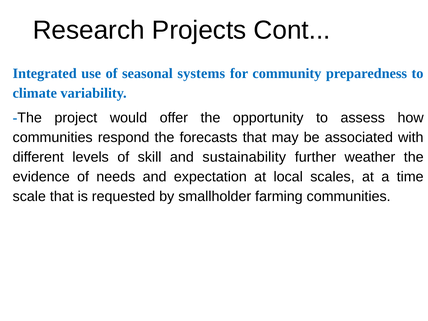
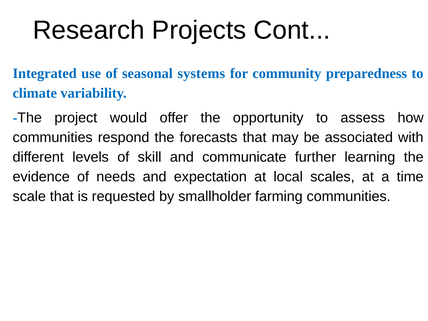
sustainability: sustainability -> communicate (244, 157)
weather: weather -> learning (370, 157)
